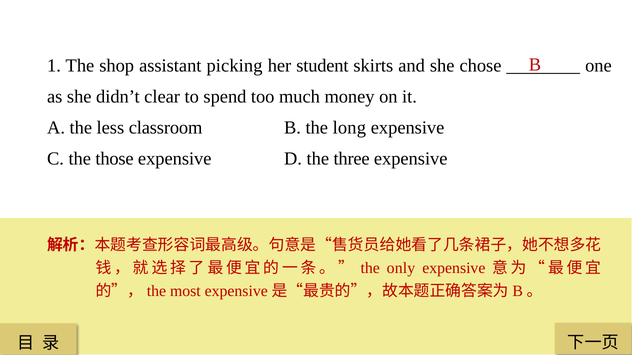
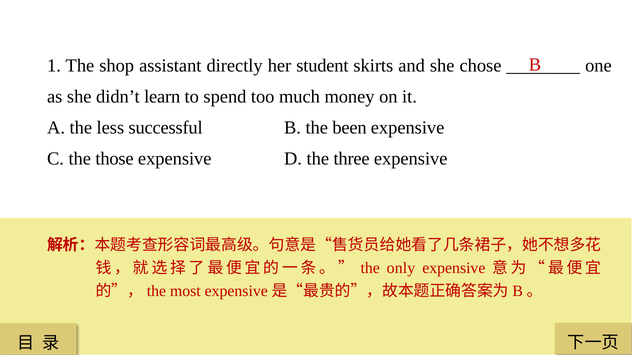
picking: picking -> directly (235, 66)
clear: clear -> learn (162, 97)
classroom: classroom -> successful (166, 128)
long: long -> been (350, 128)
